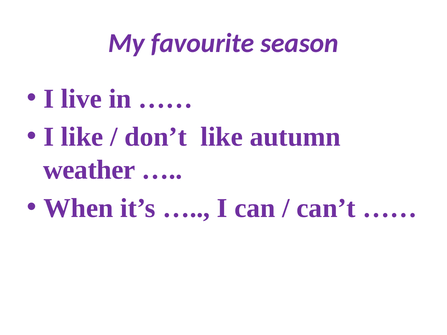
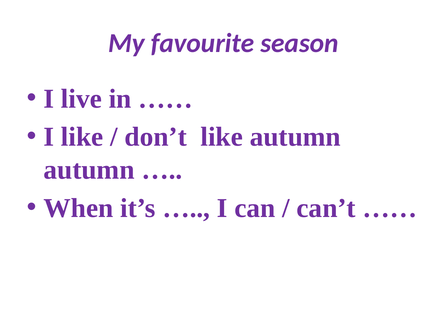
weather: weather -> autumn (89, 170)
